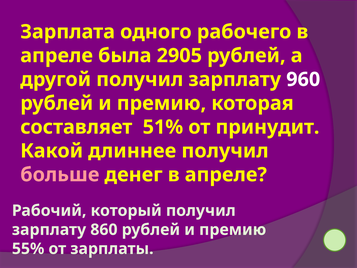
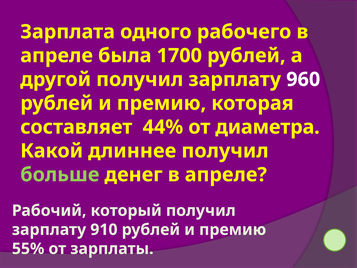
2905: 2905 -> 1700 (179, 56)
51%: 51% -> 44% (163, 127)
принудит: принудит -> диаметра (268, 127)
больше colour: pink -> light green (60, 175)
860: 860 -> 910 (104, 229)
